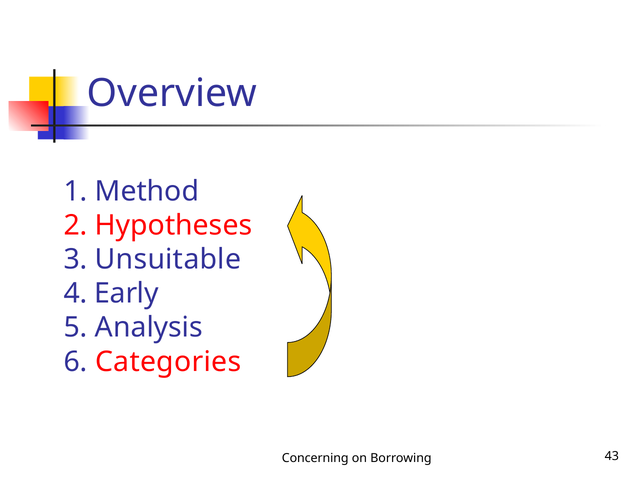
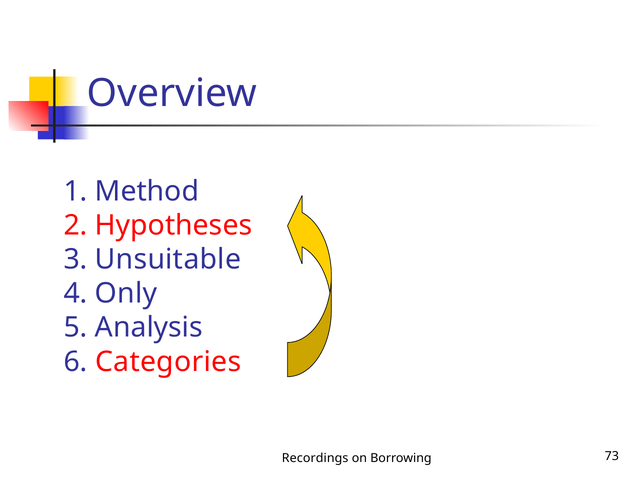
Early: Early -> Only (126, 294)
Concerning: Concerning -> Recordings (315, 458)
43: 43 -> 73 (612, 456)
